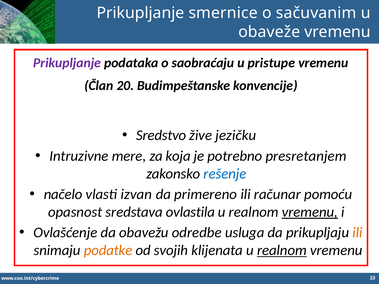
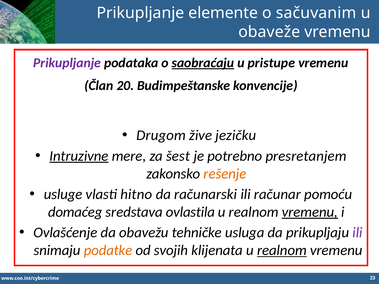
smernice: smernice -> elemente (223, 13)
saobraćaju underline: none -> present (203, 63)
Sredstvo: Sredstvo -> Drugom (161, 135)
Intruzivne underline: none -> present (79, 156)
koja: koja -> šest (178, 156)
rešenje colour: blue -> orange (225, 174)
načelo: načelo -> usluge (63, 194)
izvan: izvan -> hitno (136, 194)
primereno: primereno -> računarski (206, 194)
opasnost: opasnost -> domaćeg (75, 212)
odredbe: odredbe -> tehničke (197, 233)
ili colour: orange -> purple (357, 233)
